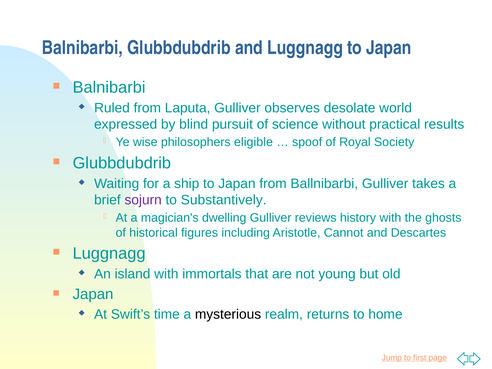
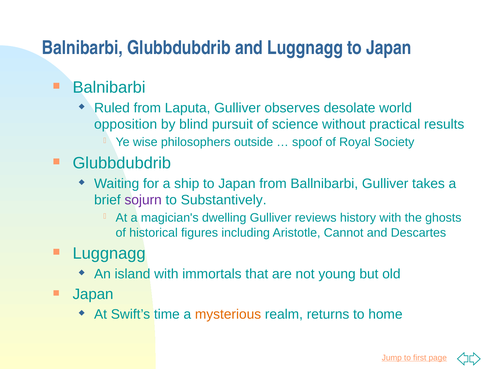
expressed: expressed -> opposition (126, 124)
eligible: eligible -> outside (254, 142)
mysterious colour: black -> orange (228, 314)
